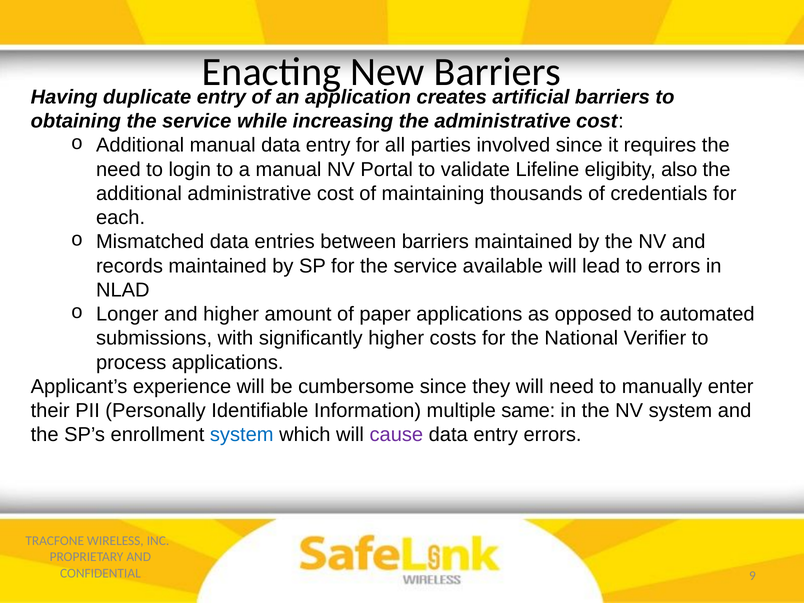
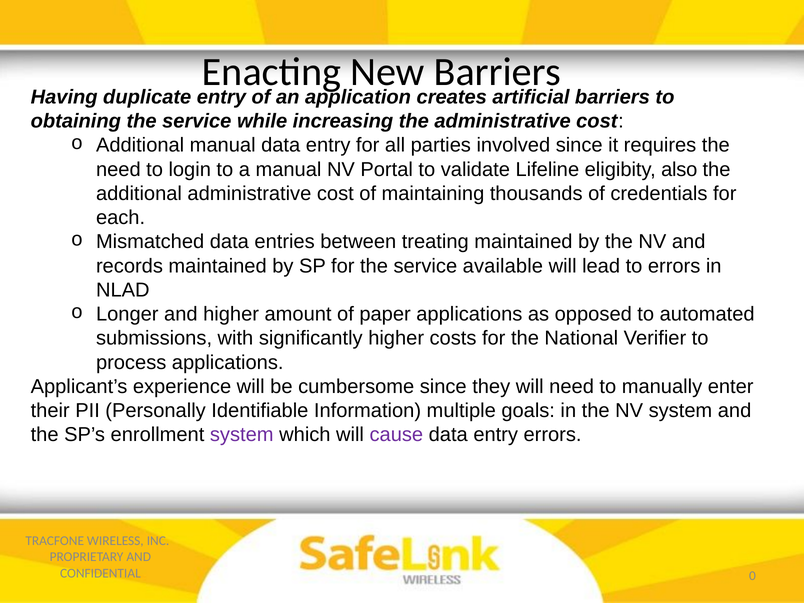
between barriers: barriers -> treating (435, 242)
same: same -> goals (528, 411)
system colour: blue -> purple (242, 435)
9: 9 -> 0 (752, 576)
